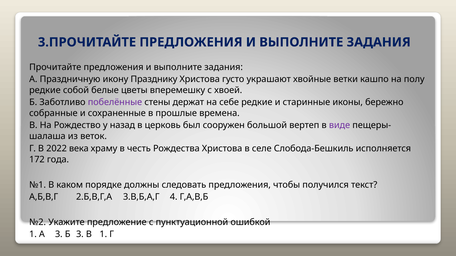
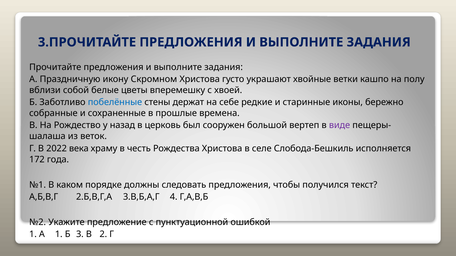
Празднику: Празднику -> Скромном (154, 79)
редкие: редкие -> вблизи (45, 90)
побелённые colour: purple -> blue (115, 102)
А 3: 3 -> 1 (59, 235)
В 1: 1 -> 2 (103, 235)
